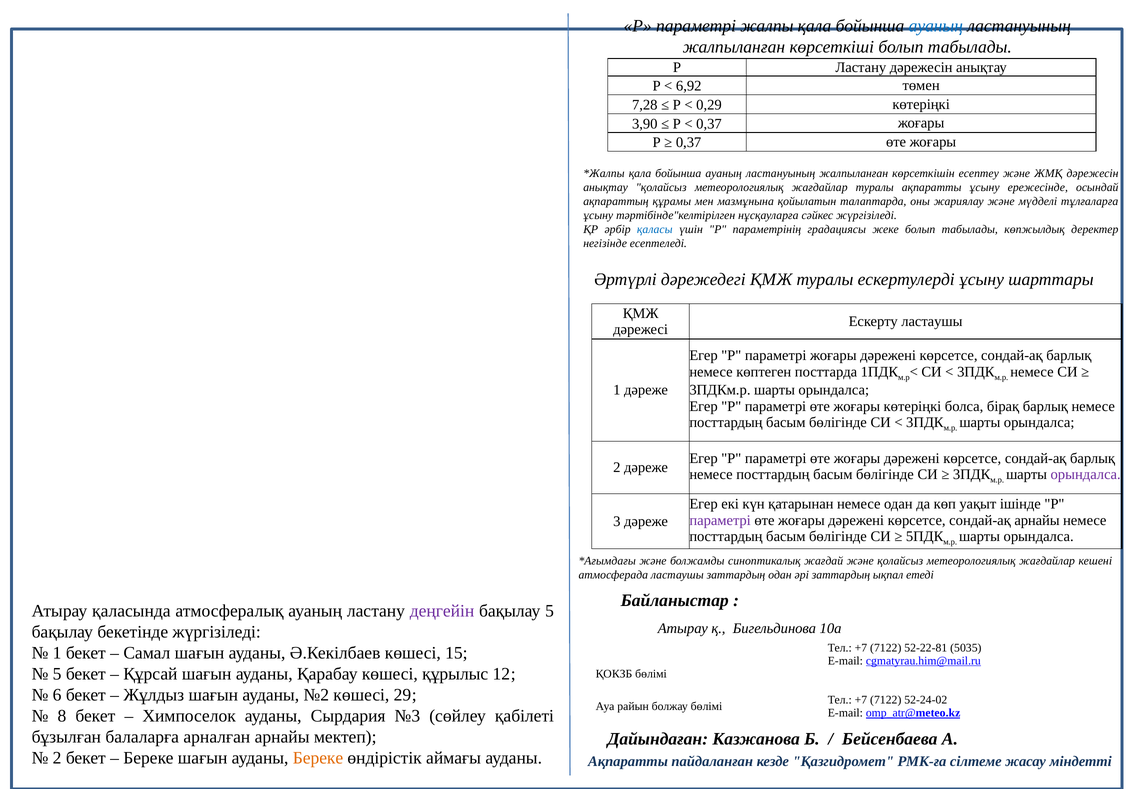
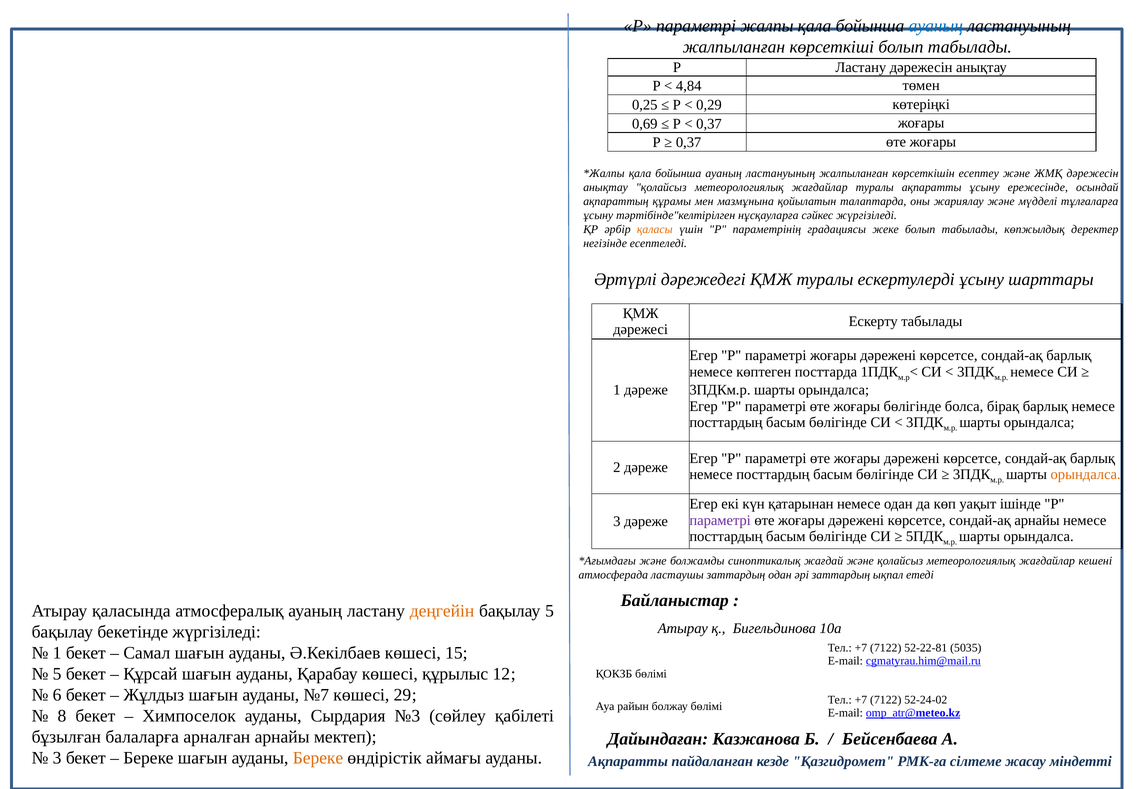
6,92: 6,92 -> 4,84 (689, 86)
7,28: 7,28 -> 0,25 (645, 105)
3,90: 3,90 -> 0,69 (645, 124)
қаласы colour: blue -> orange (655, 230)
Ескерту ластаушы: ластаушы -> табылады (932, 322)
жоғары көтеріңкі: көтеріңкі -> бөлігінде (912, 406)
орындалса colour: purple -> orange (1086, 475)
деңгейін colour: purple -> orange (442, 611)
№2: №2 -> №7 (316, 695)
2: 2 -> 3 (57, 758)
